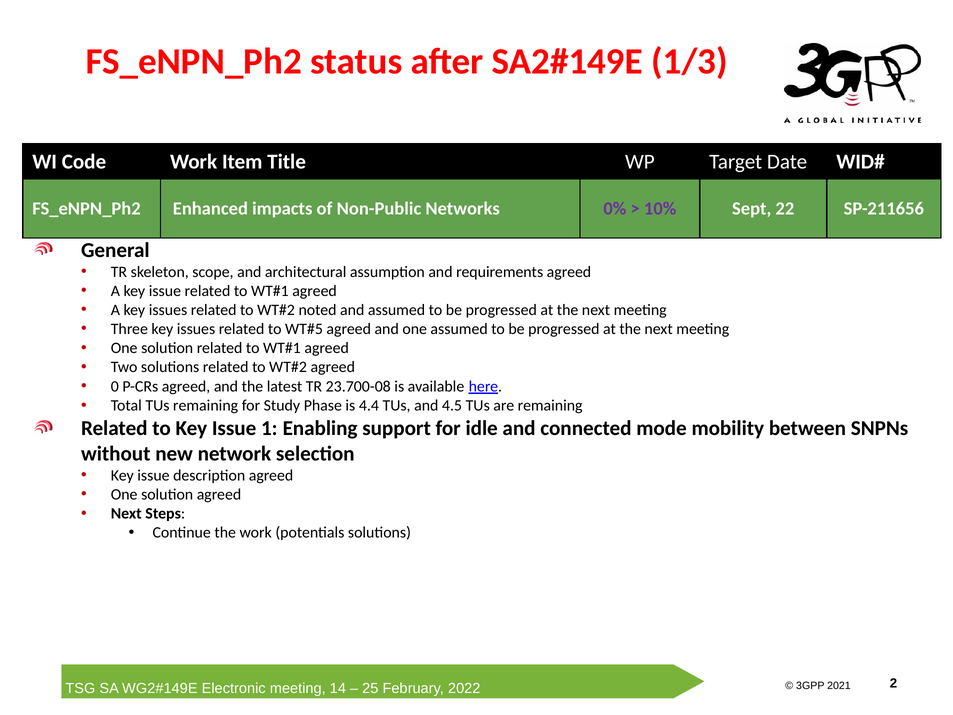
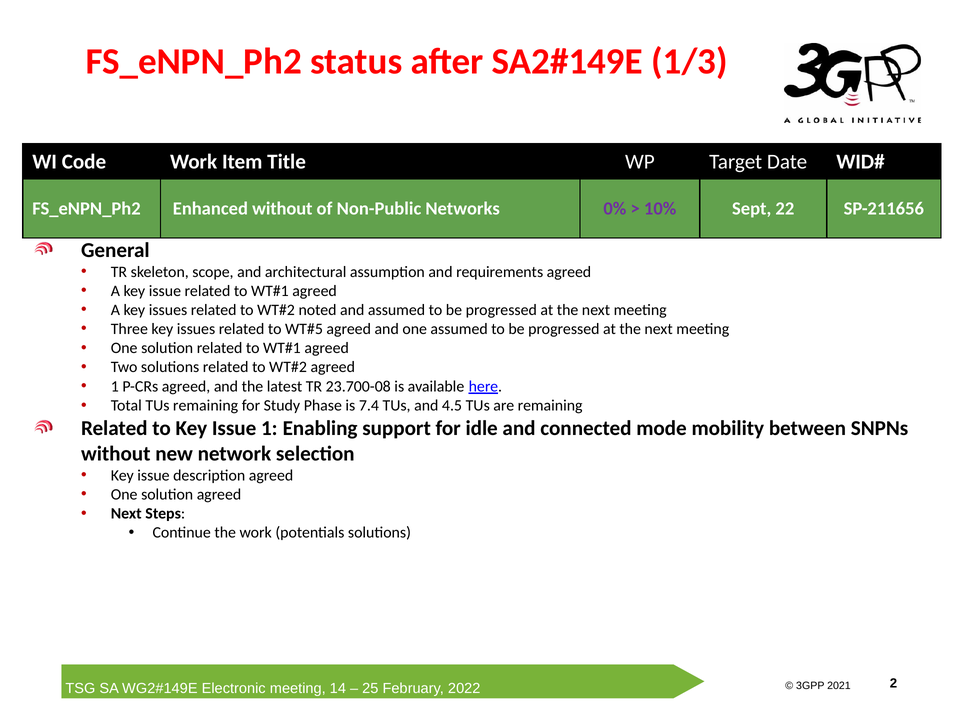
Enhanced impacts: impacts -> without (282, 209)
0: 0 -> 1 (115, 386)
4.4: 4.4 -> 7.4 (369, 406)
